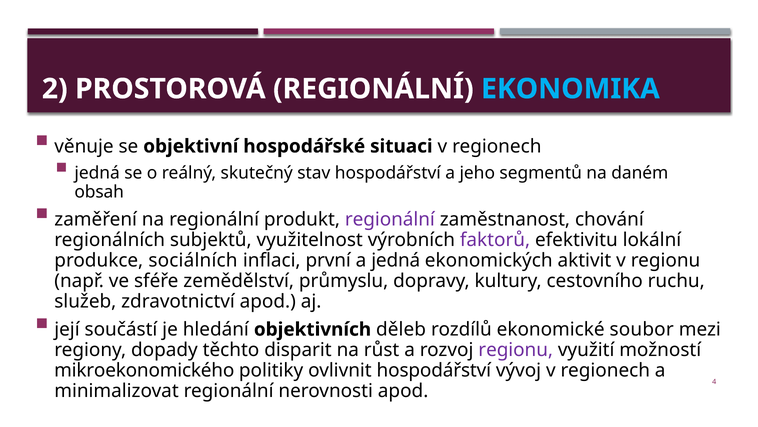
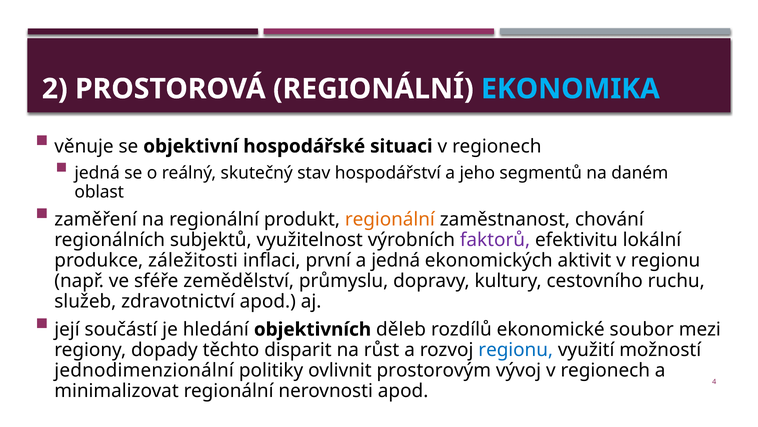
obsah: obsah -> oblast (99, 192)
regionální colour: purple -> orange (390, 219)
sociálních: sociálních -> záležitosti (193, 260)
regionu colour: purple -> blue (516, 349)
mikroekonomického: mikroekonomického -> jednodimenzionální (144, 370)
ovlivnit hospodářství: hospodářství -> prostorovým (434, 370)
